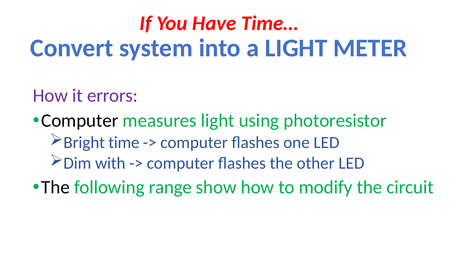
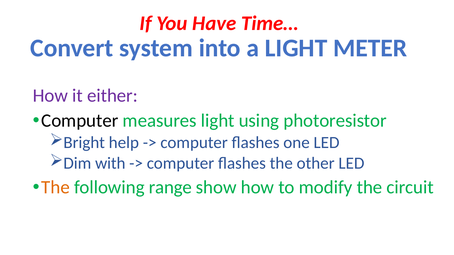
errors: errors -> either (112, 96)
time: time -> help (124, 143)
The colour: black -> orange (56, 188)
